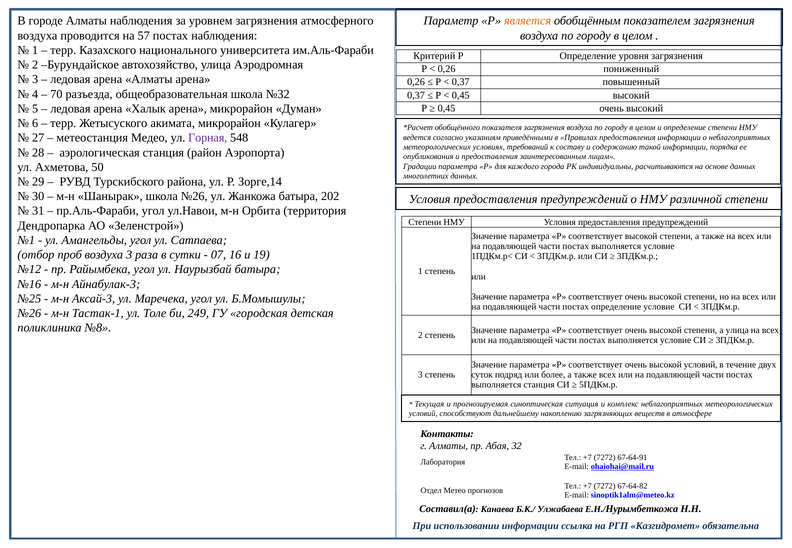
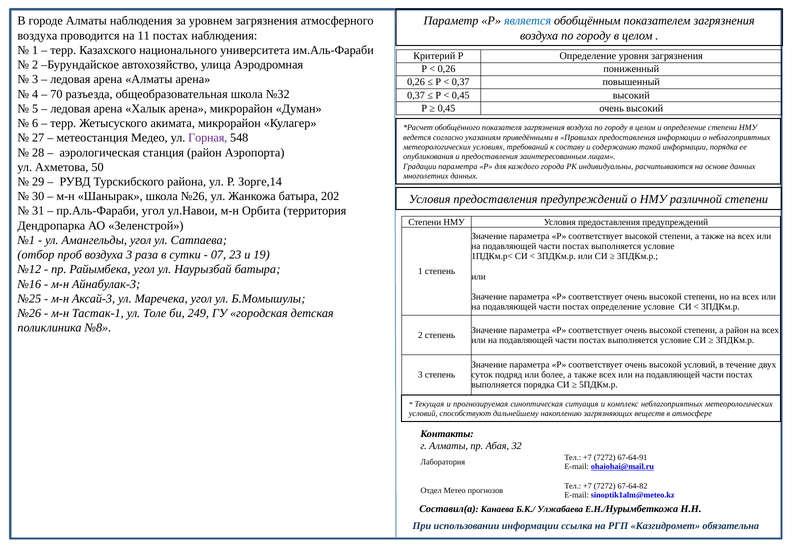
является colour: orange -> blue (528, 21)
57: 57 -> 11 (144, 36)
16: 16 -> 23 (235, 255)
а улица: улица -> район (737, 330)
выполняется станция: станция -> порядка (539, 385)
